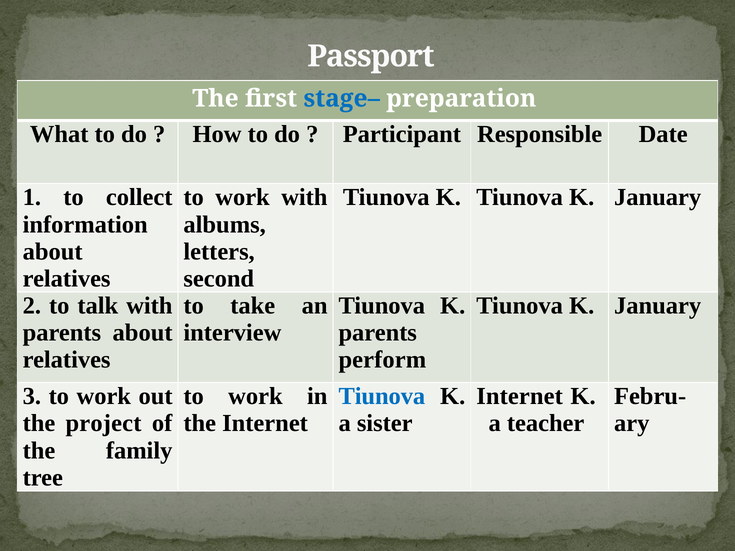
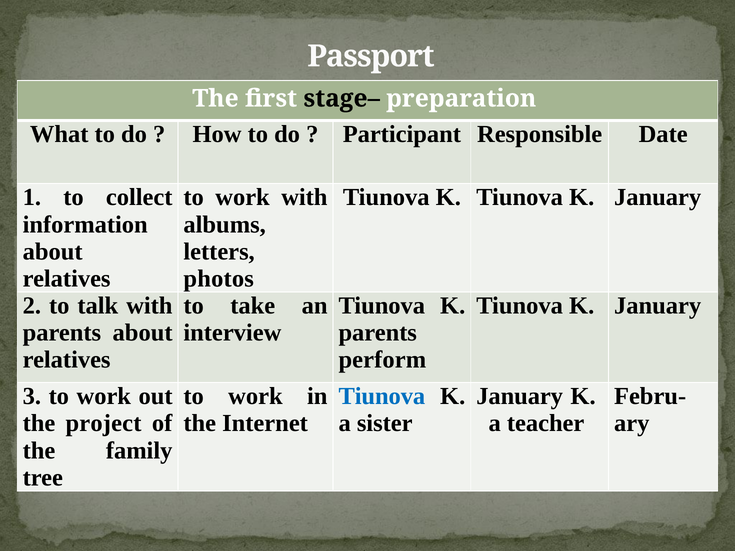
stage– colour: blue -> black (342, 99)
second: second -> photos (219, 279)
Internet: Internet -> January (520, 396)
